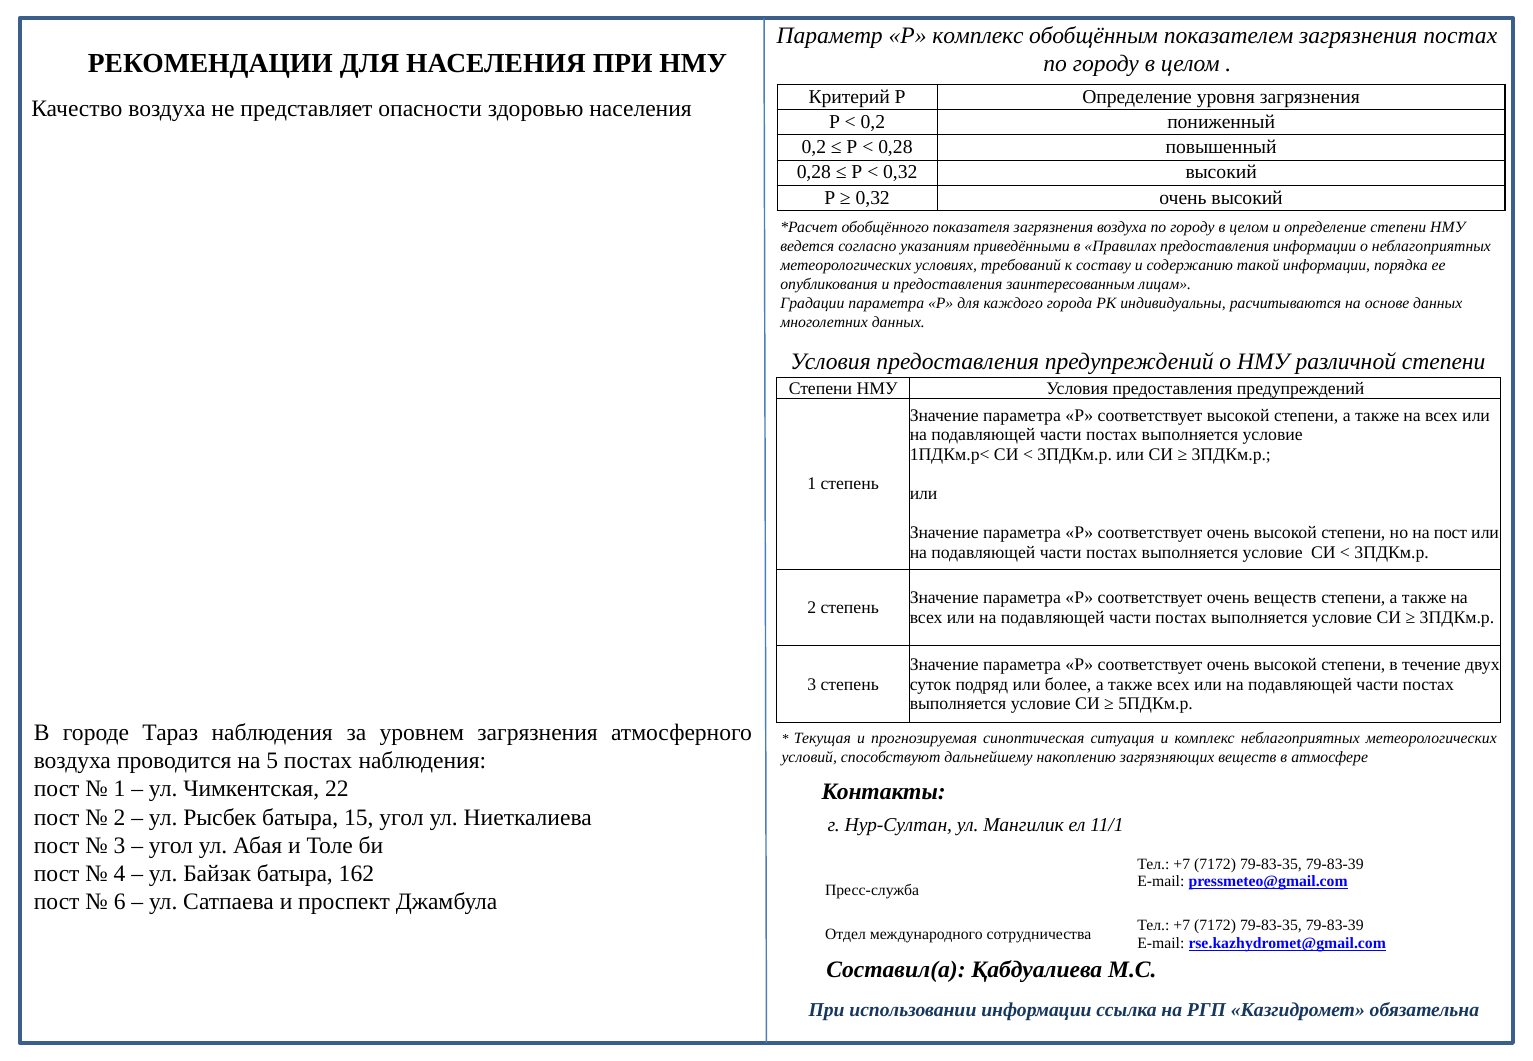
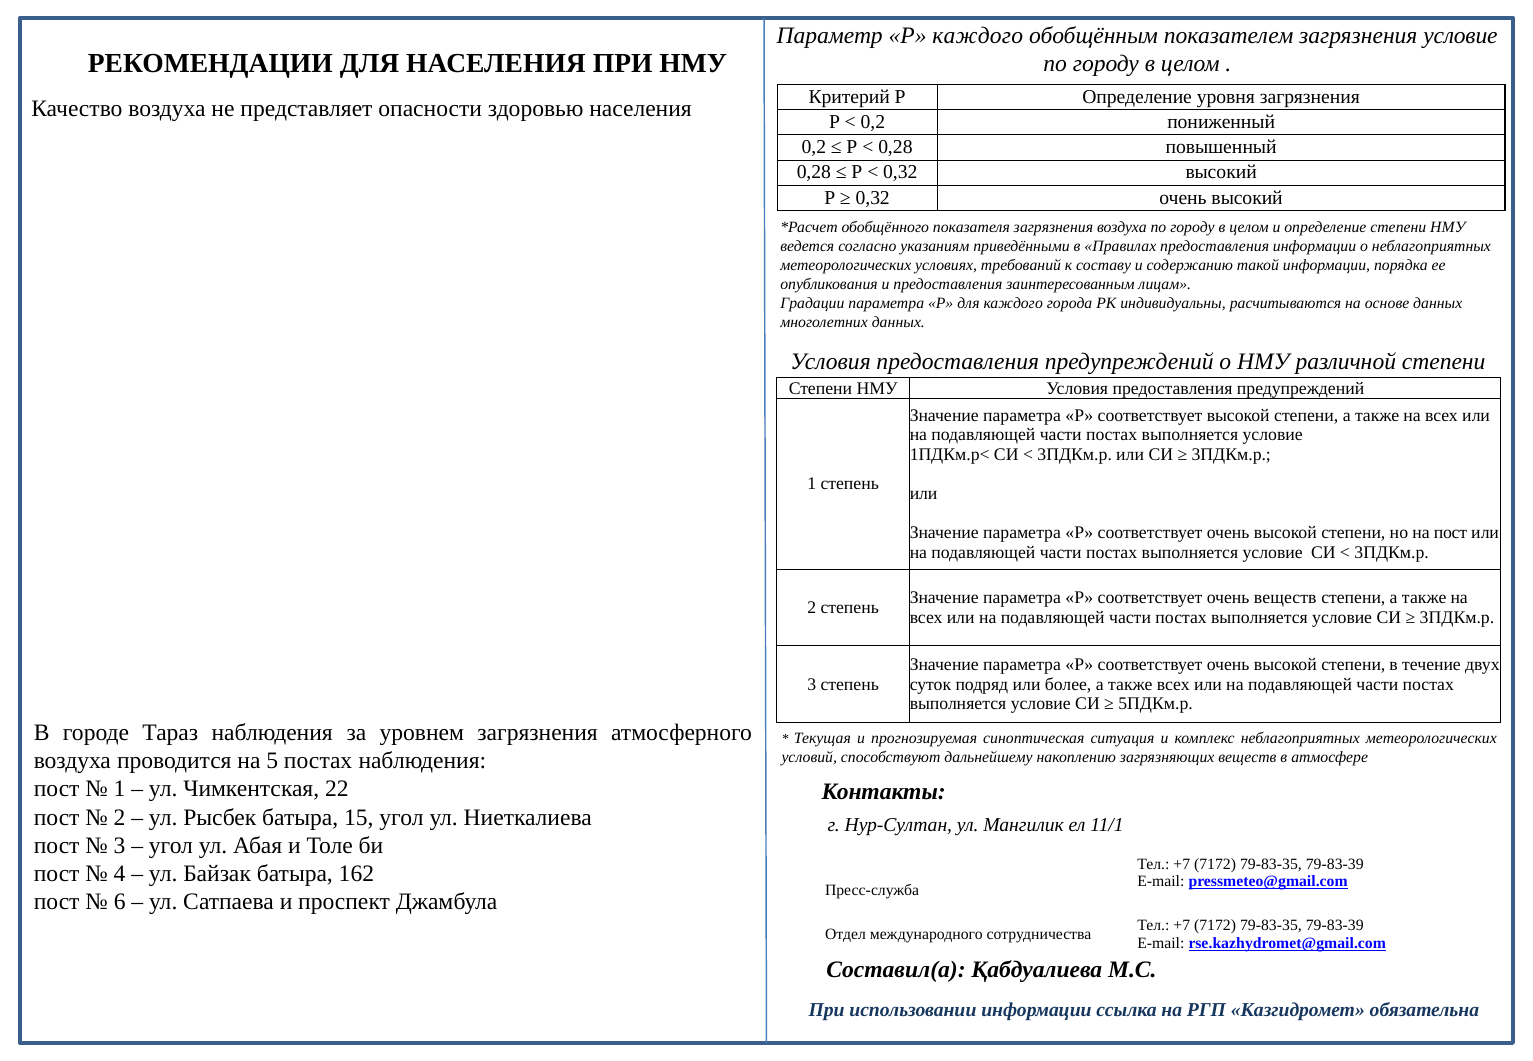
Р комплекс: комплекс -> каждого (978, 35)
загрязнения постах: постах -> условие (1460, 35)
